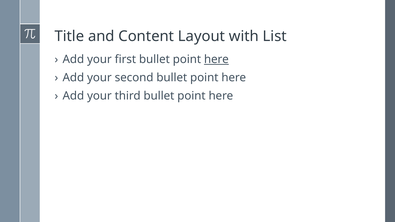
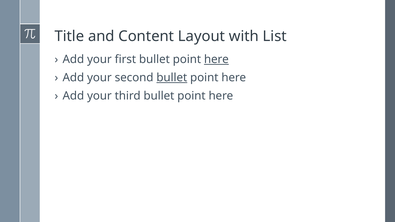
bullet underline: none -> present (172, 78)
